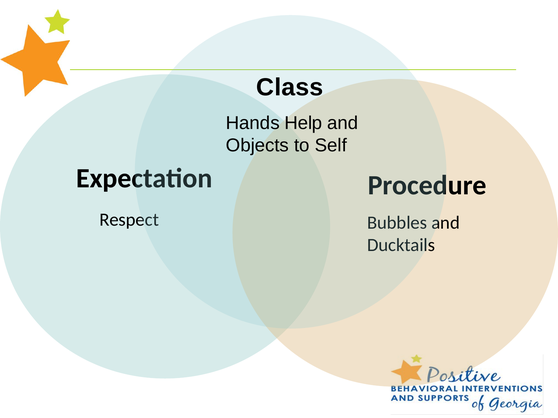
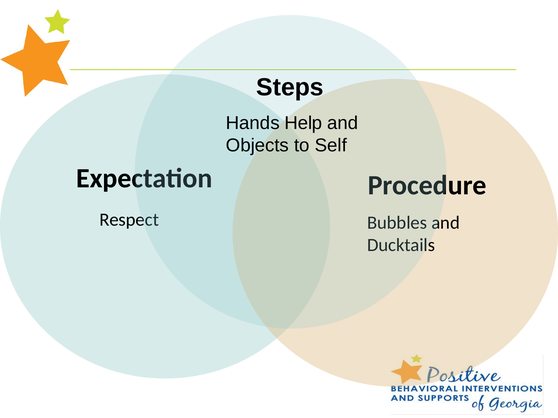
Class: Class -> Steps (290, 87)
